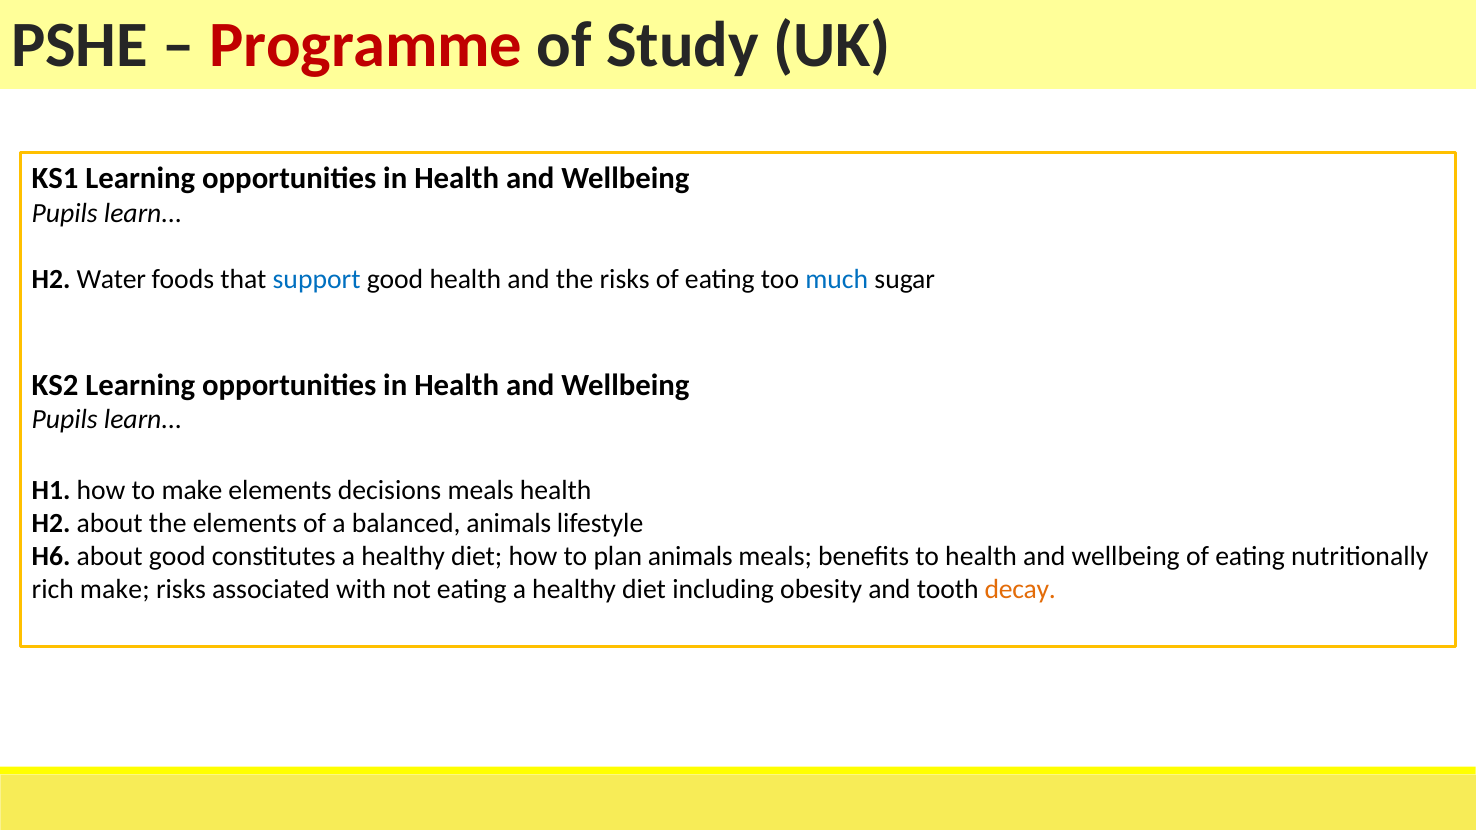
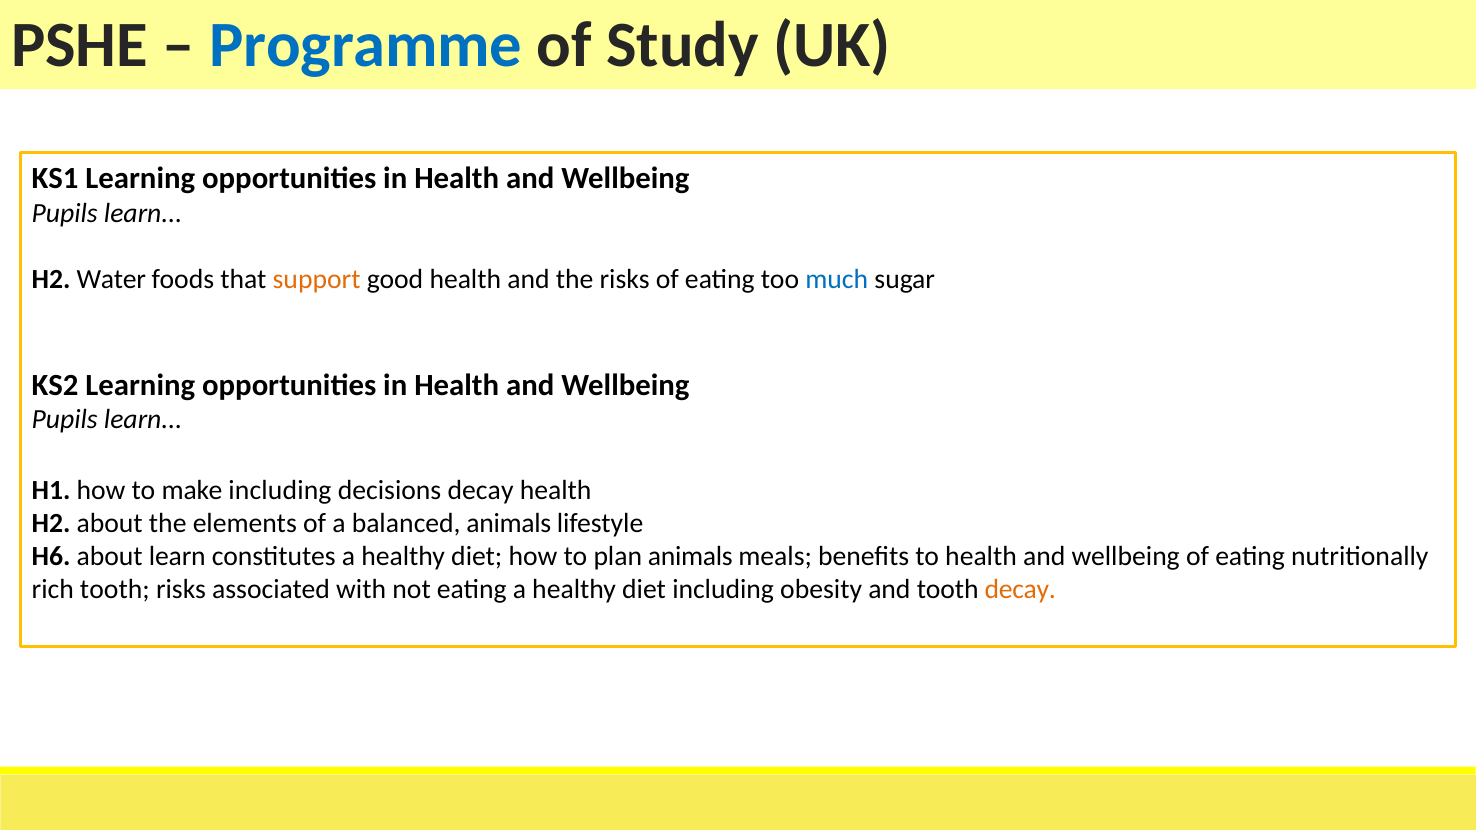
Programme colour: red -> blue (366, 46)
support colour: blue -> orange (317, 280)
make elements: elements -> including (280, 490)
decisions meals: meals -> decay (481, 490)
about good: good -> learn (177, 556)
rich make: make -> tooth (115, 590)
